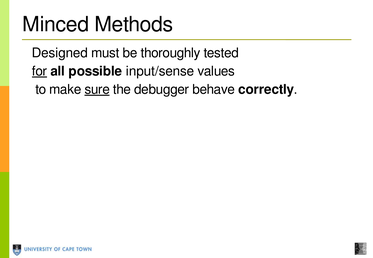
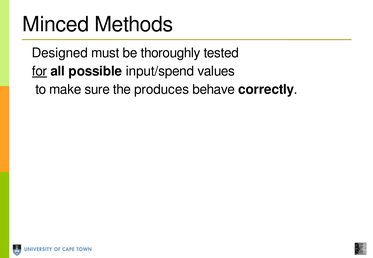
input/sense: input/sense -> input/spend (160, 71)
sure underline: present -> none (97, 90)
debugger: debugger -> produces (161, 90)
